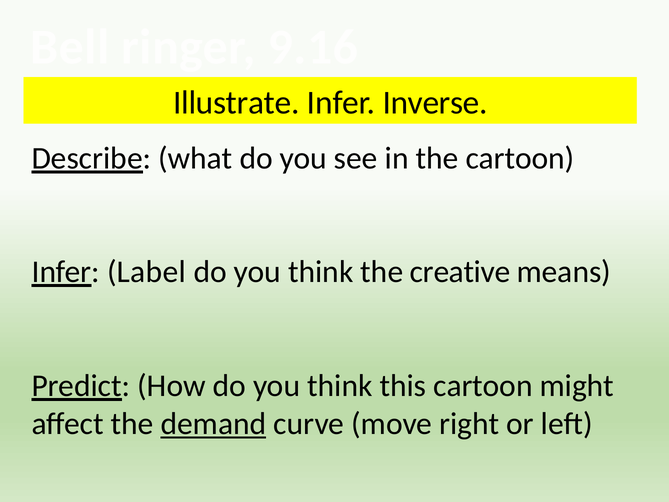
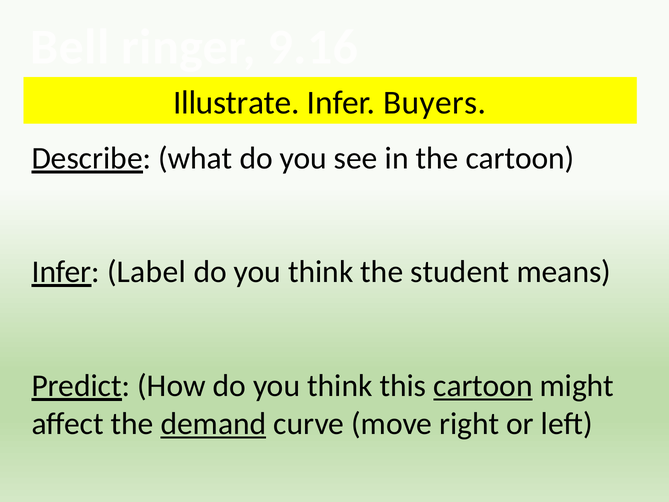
Inverse: Inverse -> Buyers (435, 103)
creative: creative -> student (460, 272)
cartoon underline: none -> present (483, 386)
